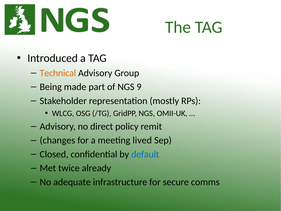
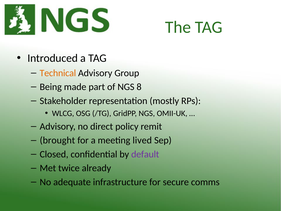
9: 9 -> 8 (139, 87)
changes: changes -> brought (57, 140)
default colour: blue -> purple (145, 154)
